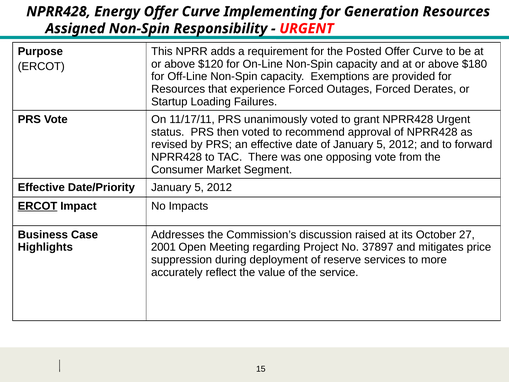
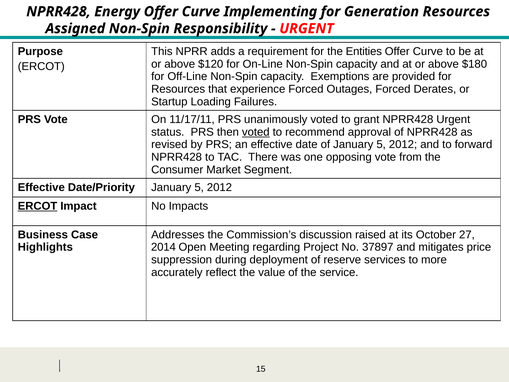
Posted: Posted -> Entities (364, 51)
voted underline: none -> present (256, 132)
2001: 2001 -> 2014 (163, 247)
